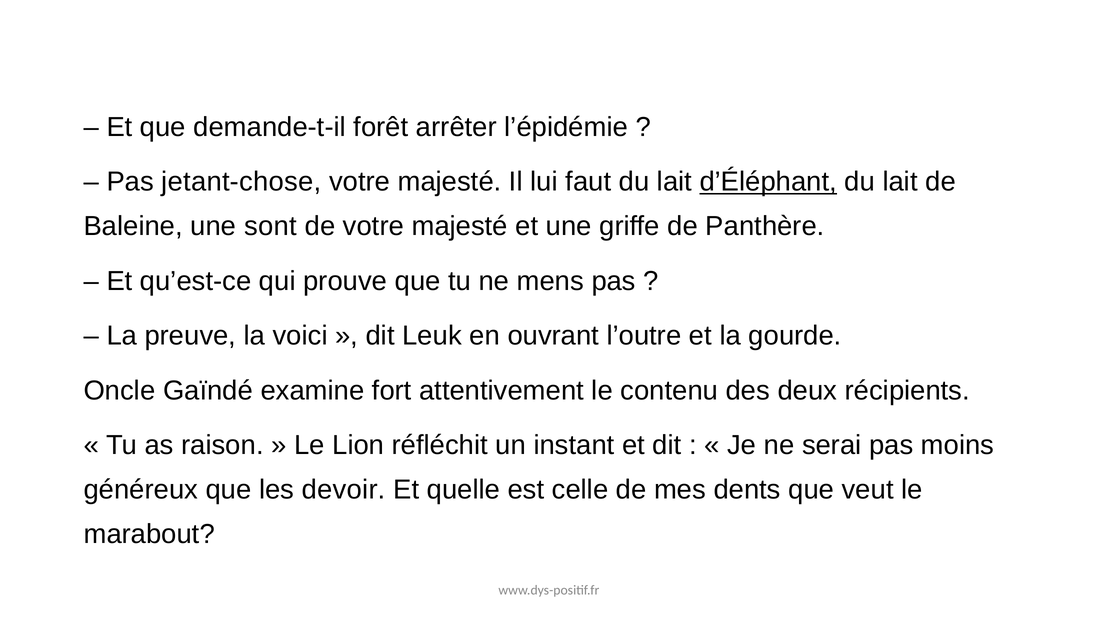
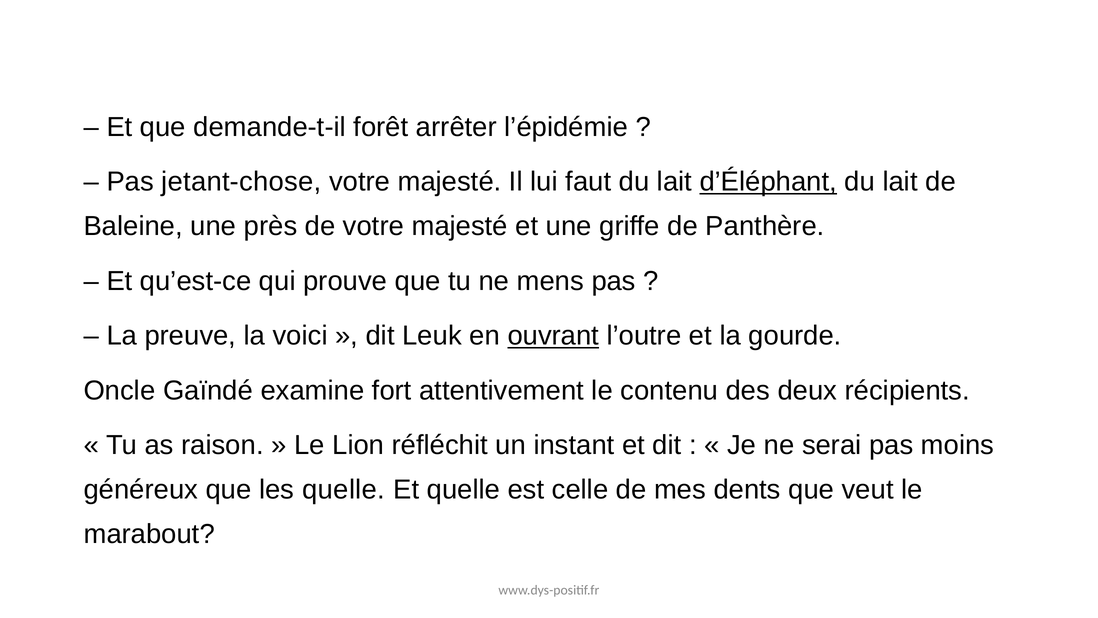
sont: sont -> près (271, 226)
ouvrant underline: none -> present (553, 336)
les devoir: devoir -> quelle (344, 490)
